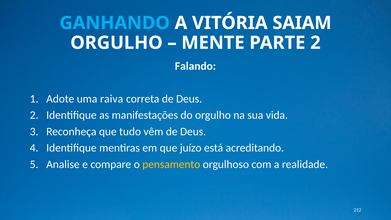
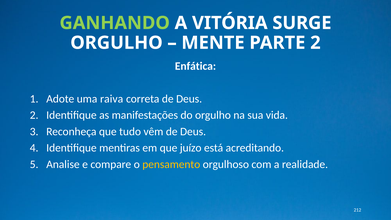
GANHANDO colour: light blue -> light green (115, 23)
SAIAM: SAIAM -> SURGE (302, 23)
Falando: Falando -> Enfática (195, 66)
